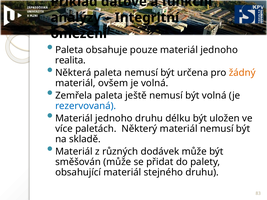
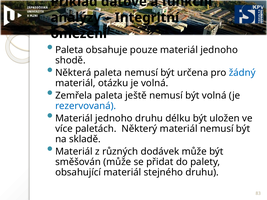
realita: realita -> shodě (70, 60)
žádný colour: orange -> blue (242, 73)
ovšem: ovšem -> otázku (113, 83)
